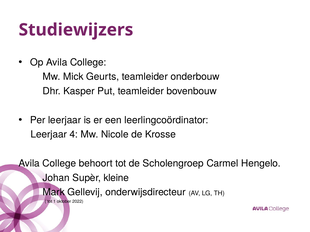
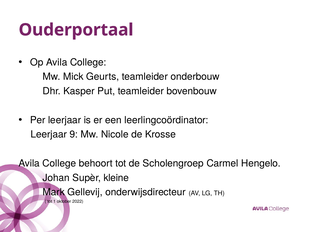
Studiewijzers: Studiewijzers -> Ouderportaal (76, 30)
4: 4 -> 9 (74, 135)
